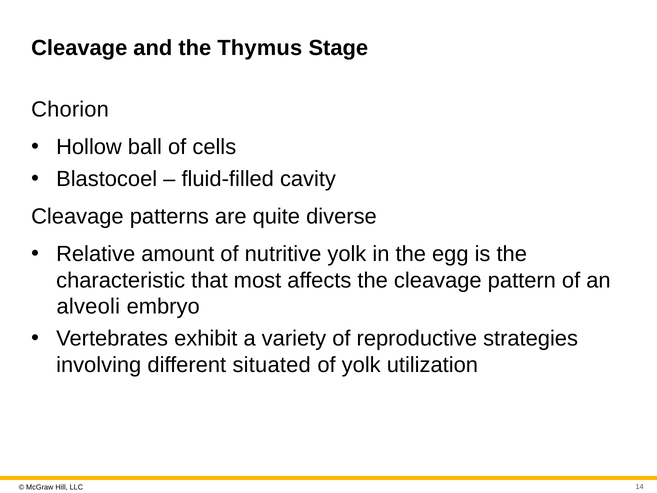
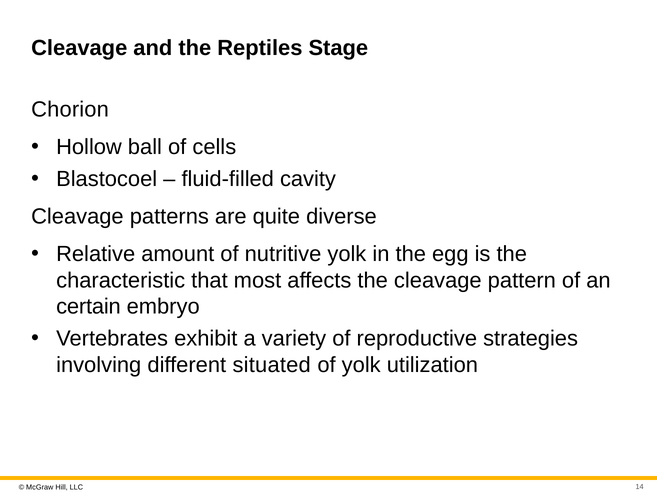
Thymus: Thymus -> Reptiles (260, 48)
alveoli: alveoli -> certain (88, 307)
